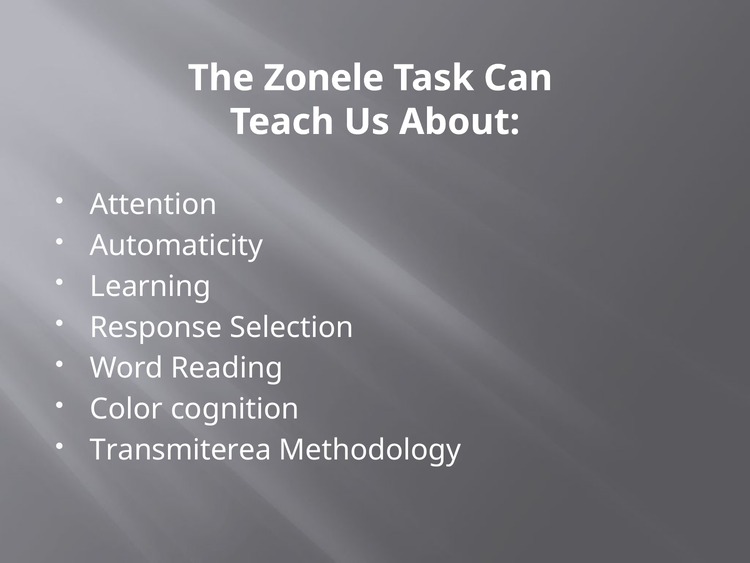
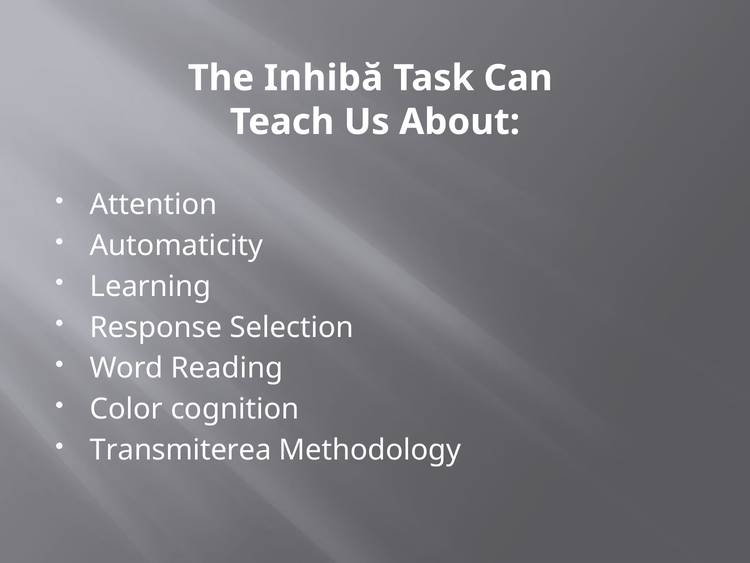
Zonele: Zonele -> Inhibă (324, 78)
